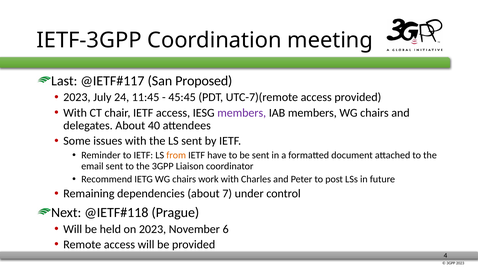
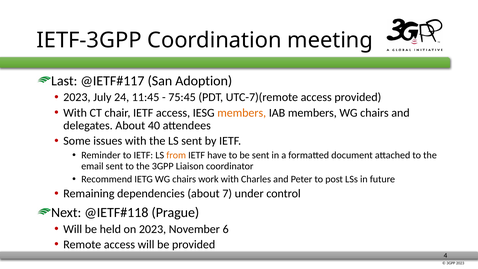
Proposed: Proposed -> Adoption (204, 81)
45:45: 45:45 -> 75:45 (182, 97)
members colour: purple -> orange (242, 113)
